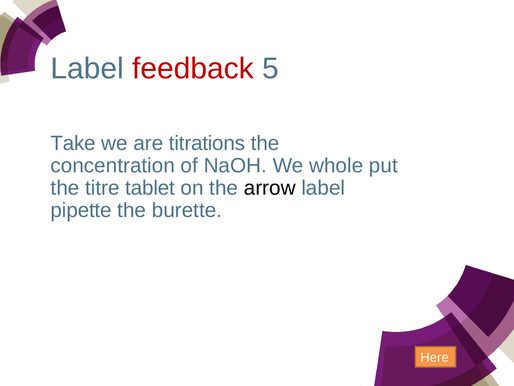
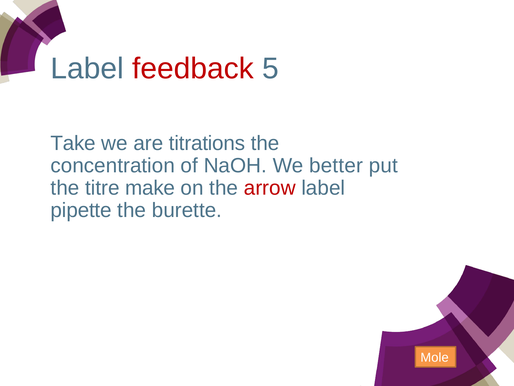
whole: whole -> better (336, 165)
tablet: tablet -> make (150, 188)
arrow colour: black -> red (270, 188)
Here: Here -> Mole (435, 357)
